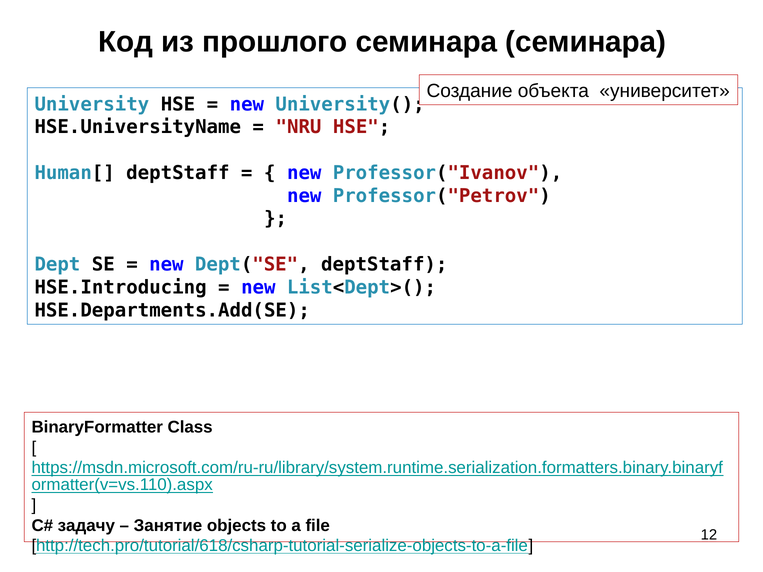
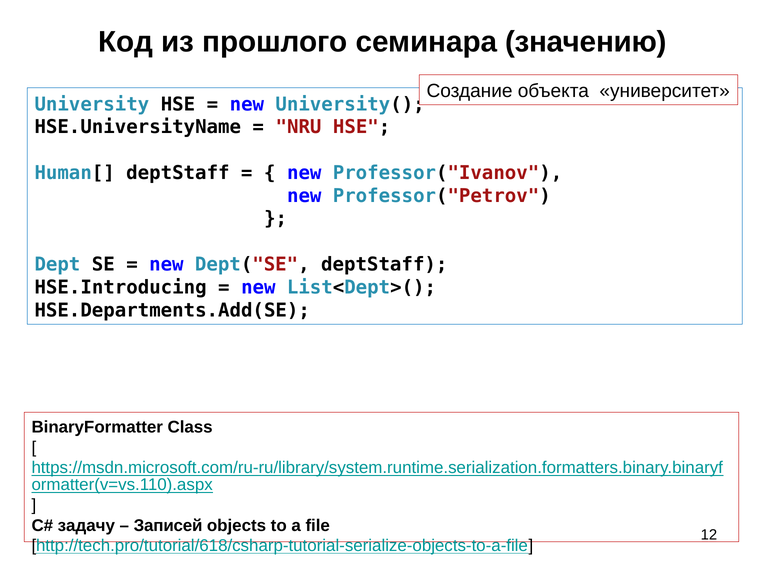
семинара семинара: семинара -> значению (586, 42)
Занятие: Занятие -> Записей (168, 526)
